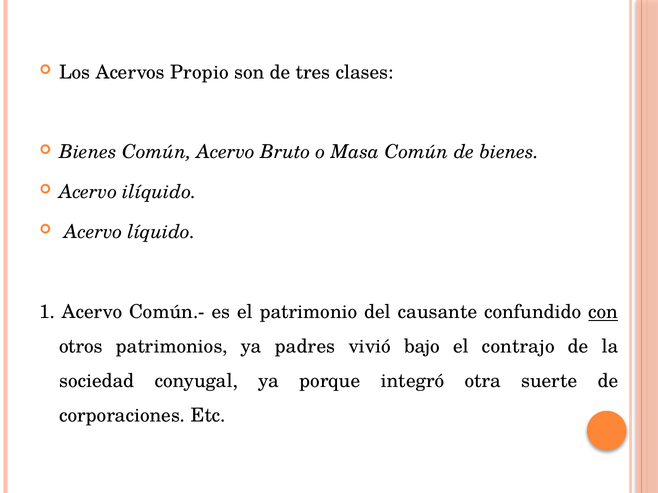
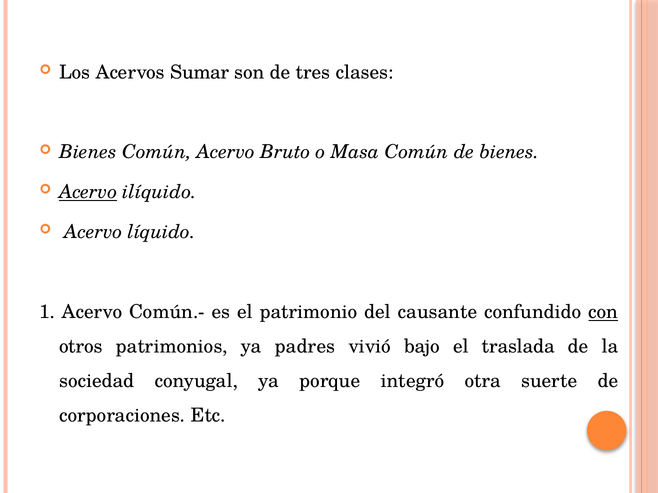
Propio: Propio -> Sumar (200, 72)
Acervo underline: none -> present (88, 192)
contrajo: contrajo -> traslada (518, 347)
